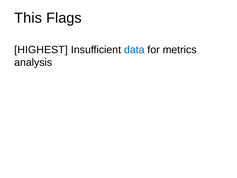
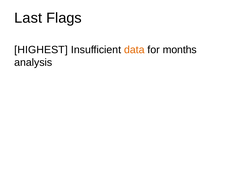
This: This -> Last (28, 18)
data colour: blue -> orange (134, 50)
metrics: metrics -> months (180, 50)
